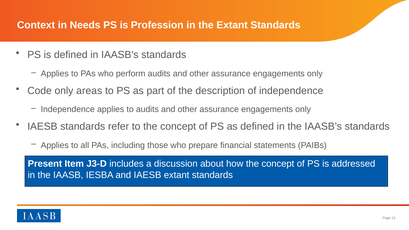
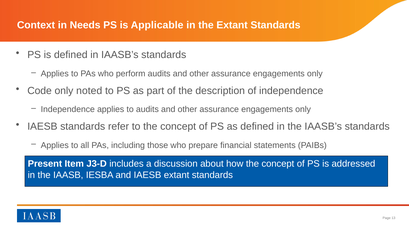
Profession: Profession -> Applicable (157, 25)
areas: areas -> noted (89, 91)
